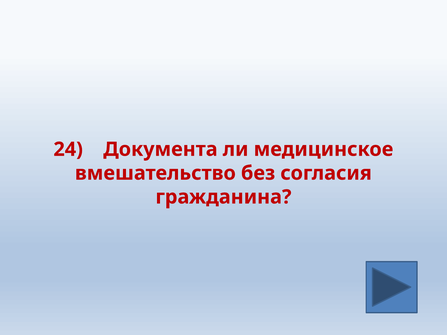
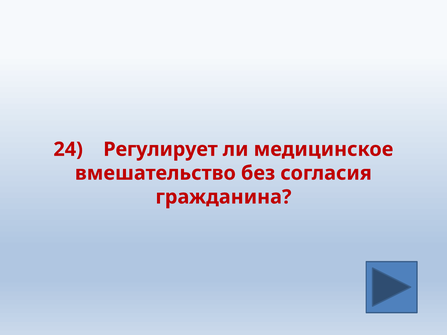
Документа: Документа -> Регулирует (161, 149)
